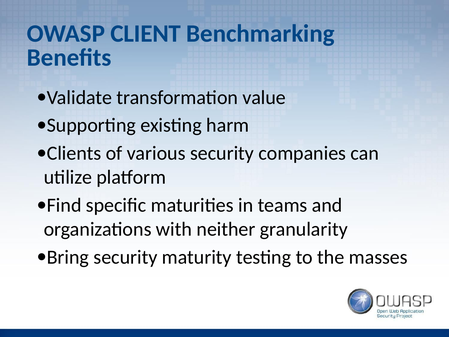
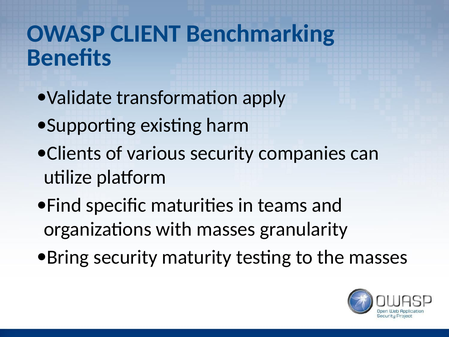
value: value -> apply (264, 97)
with neither: neither -> masses (226, 229)
